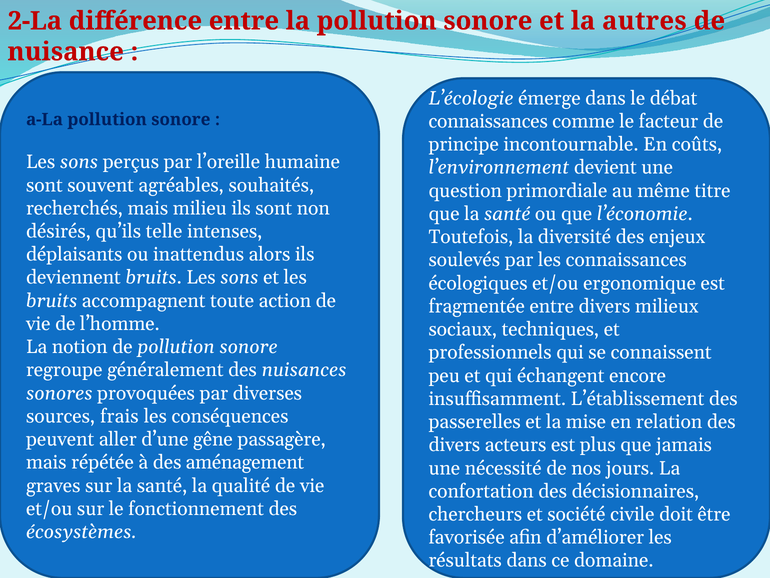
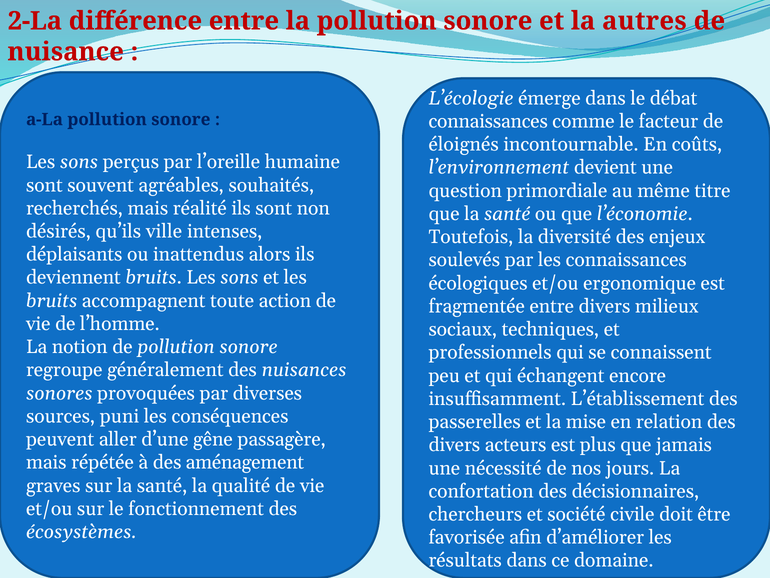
principe: principe -> éloignés (464, 144)
milieu: milieu -> réalité (200, 208)
telle: telle -> ville (164, 231)
frais: frais -> puni (119, 416)
